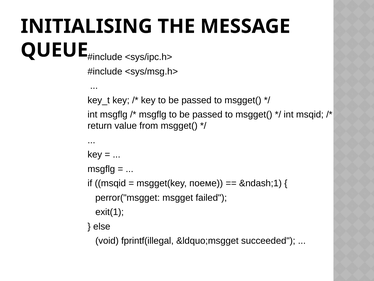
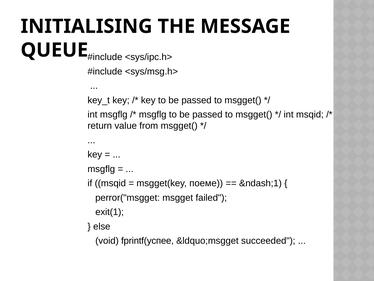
fprintf(illegal: fprintf(illegal -> fprintf(успее (147, 240)
